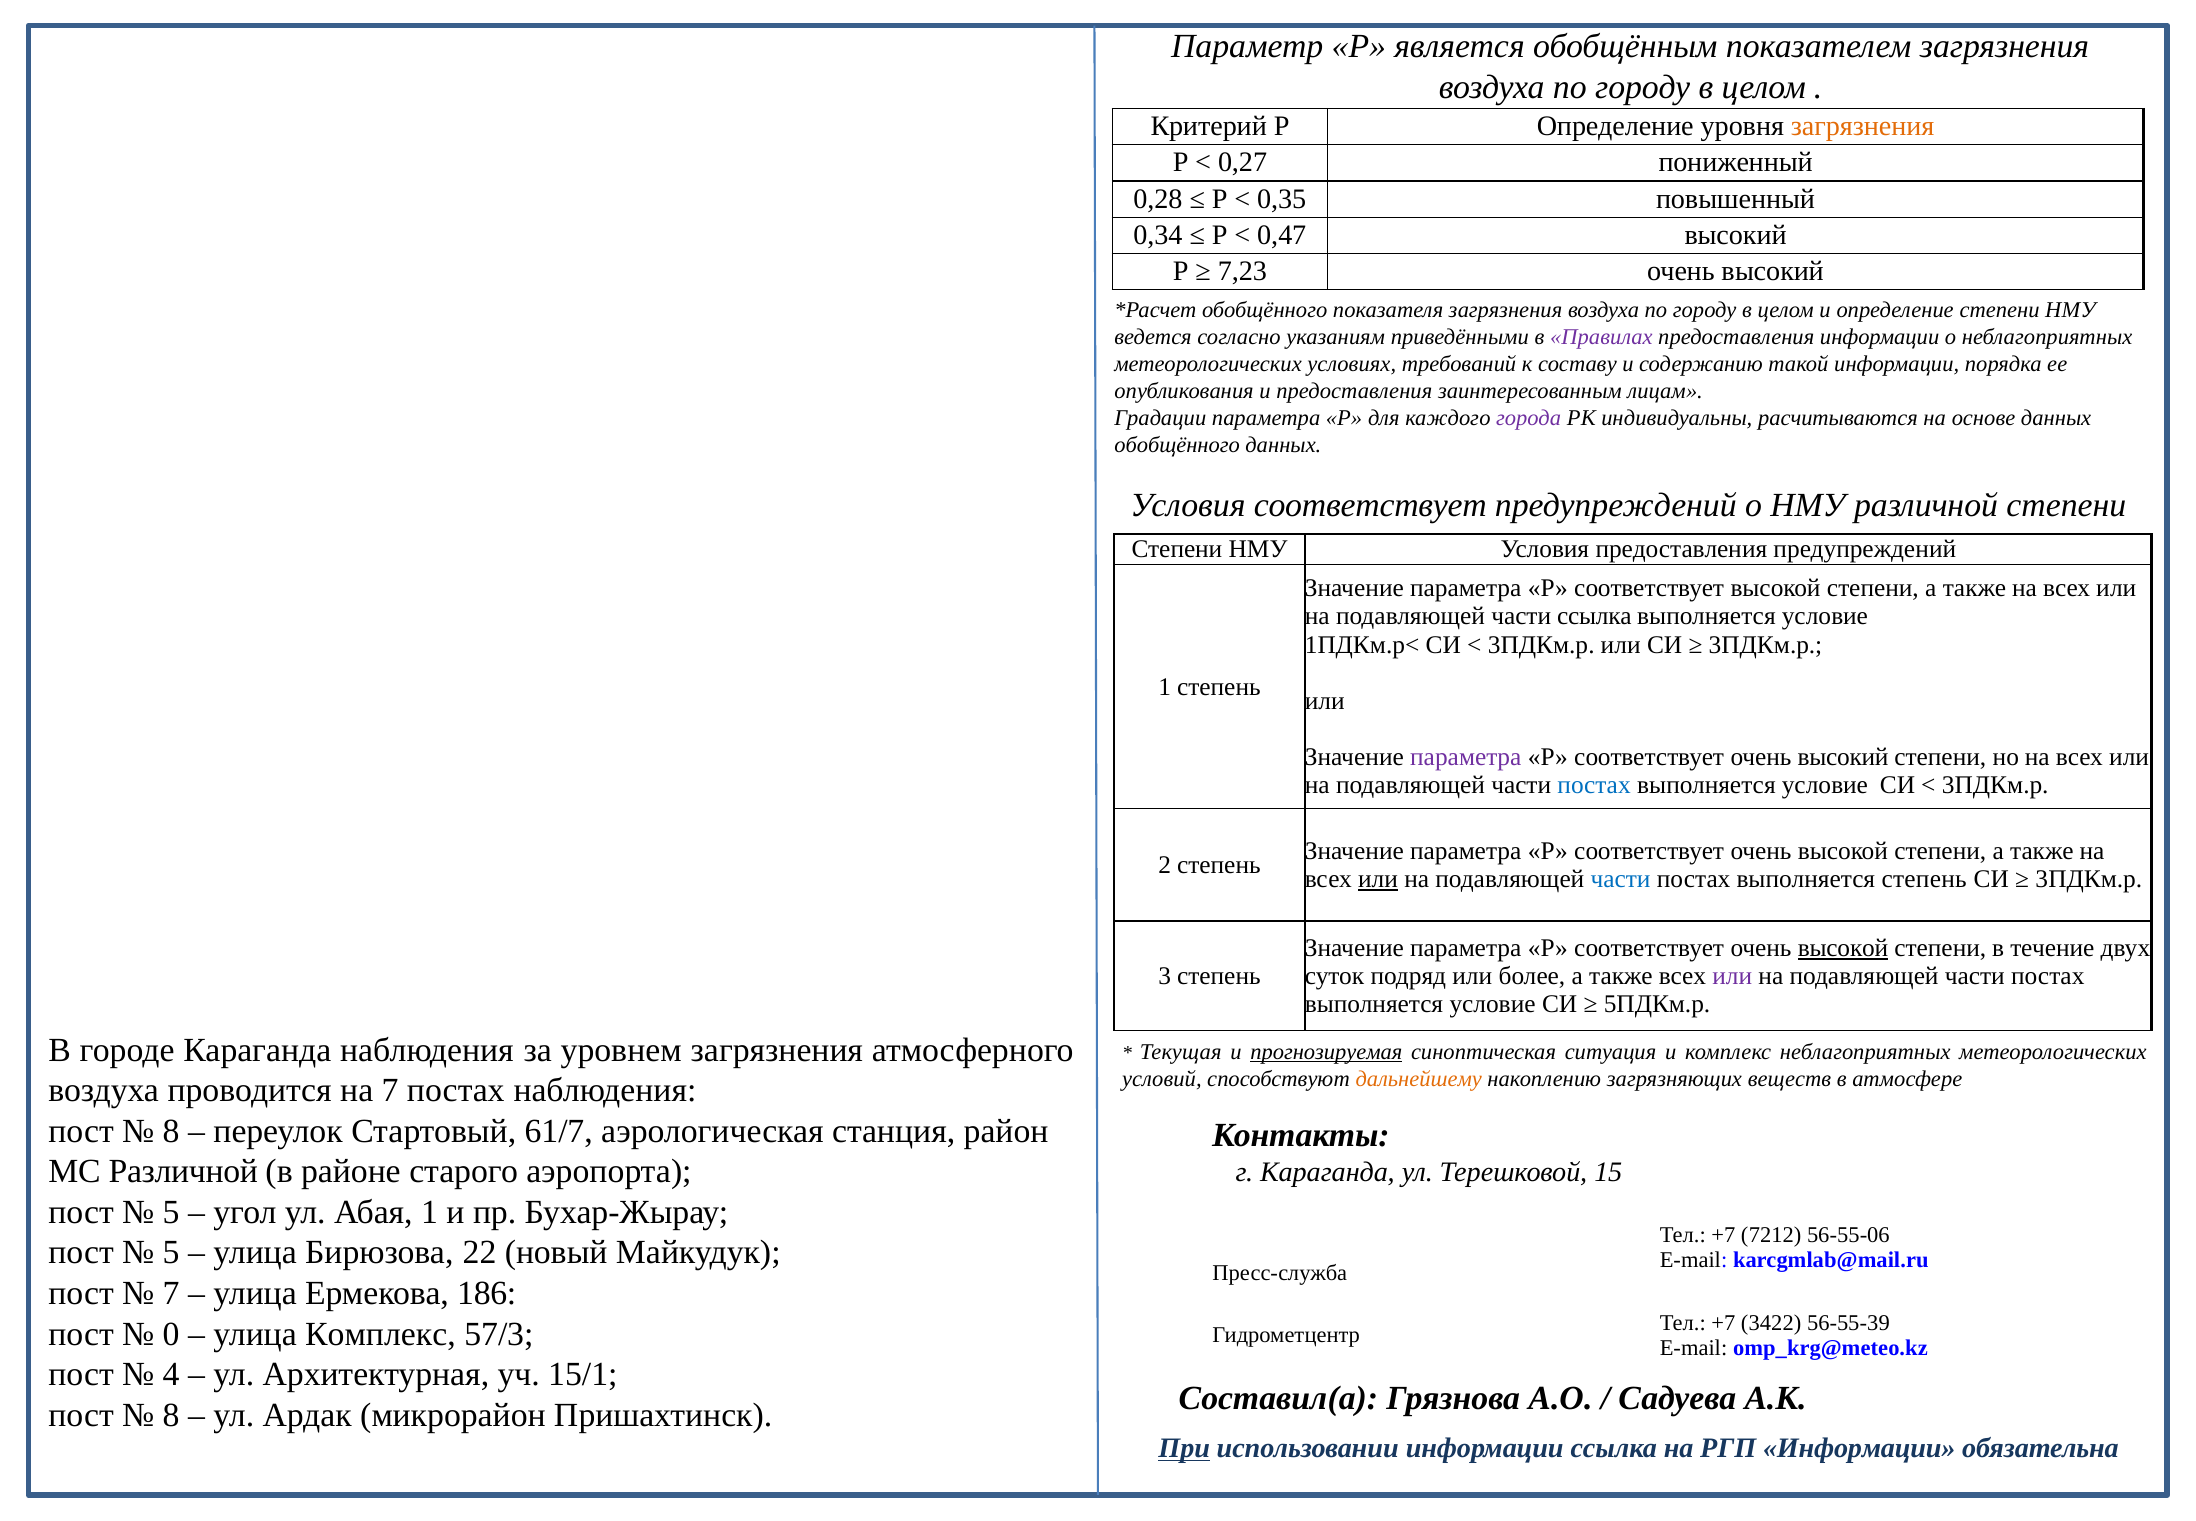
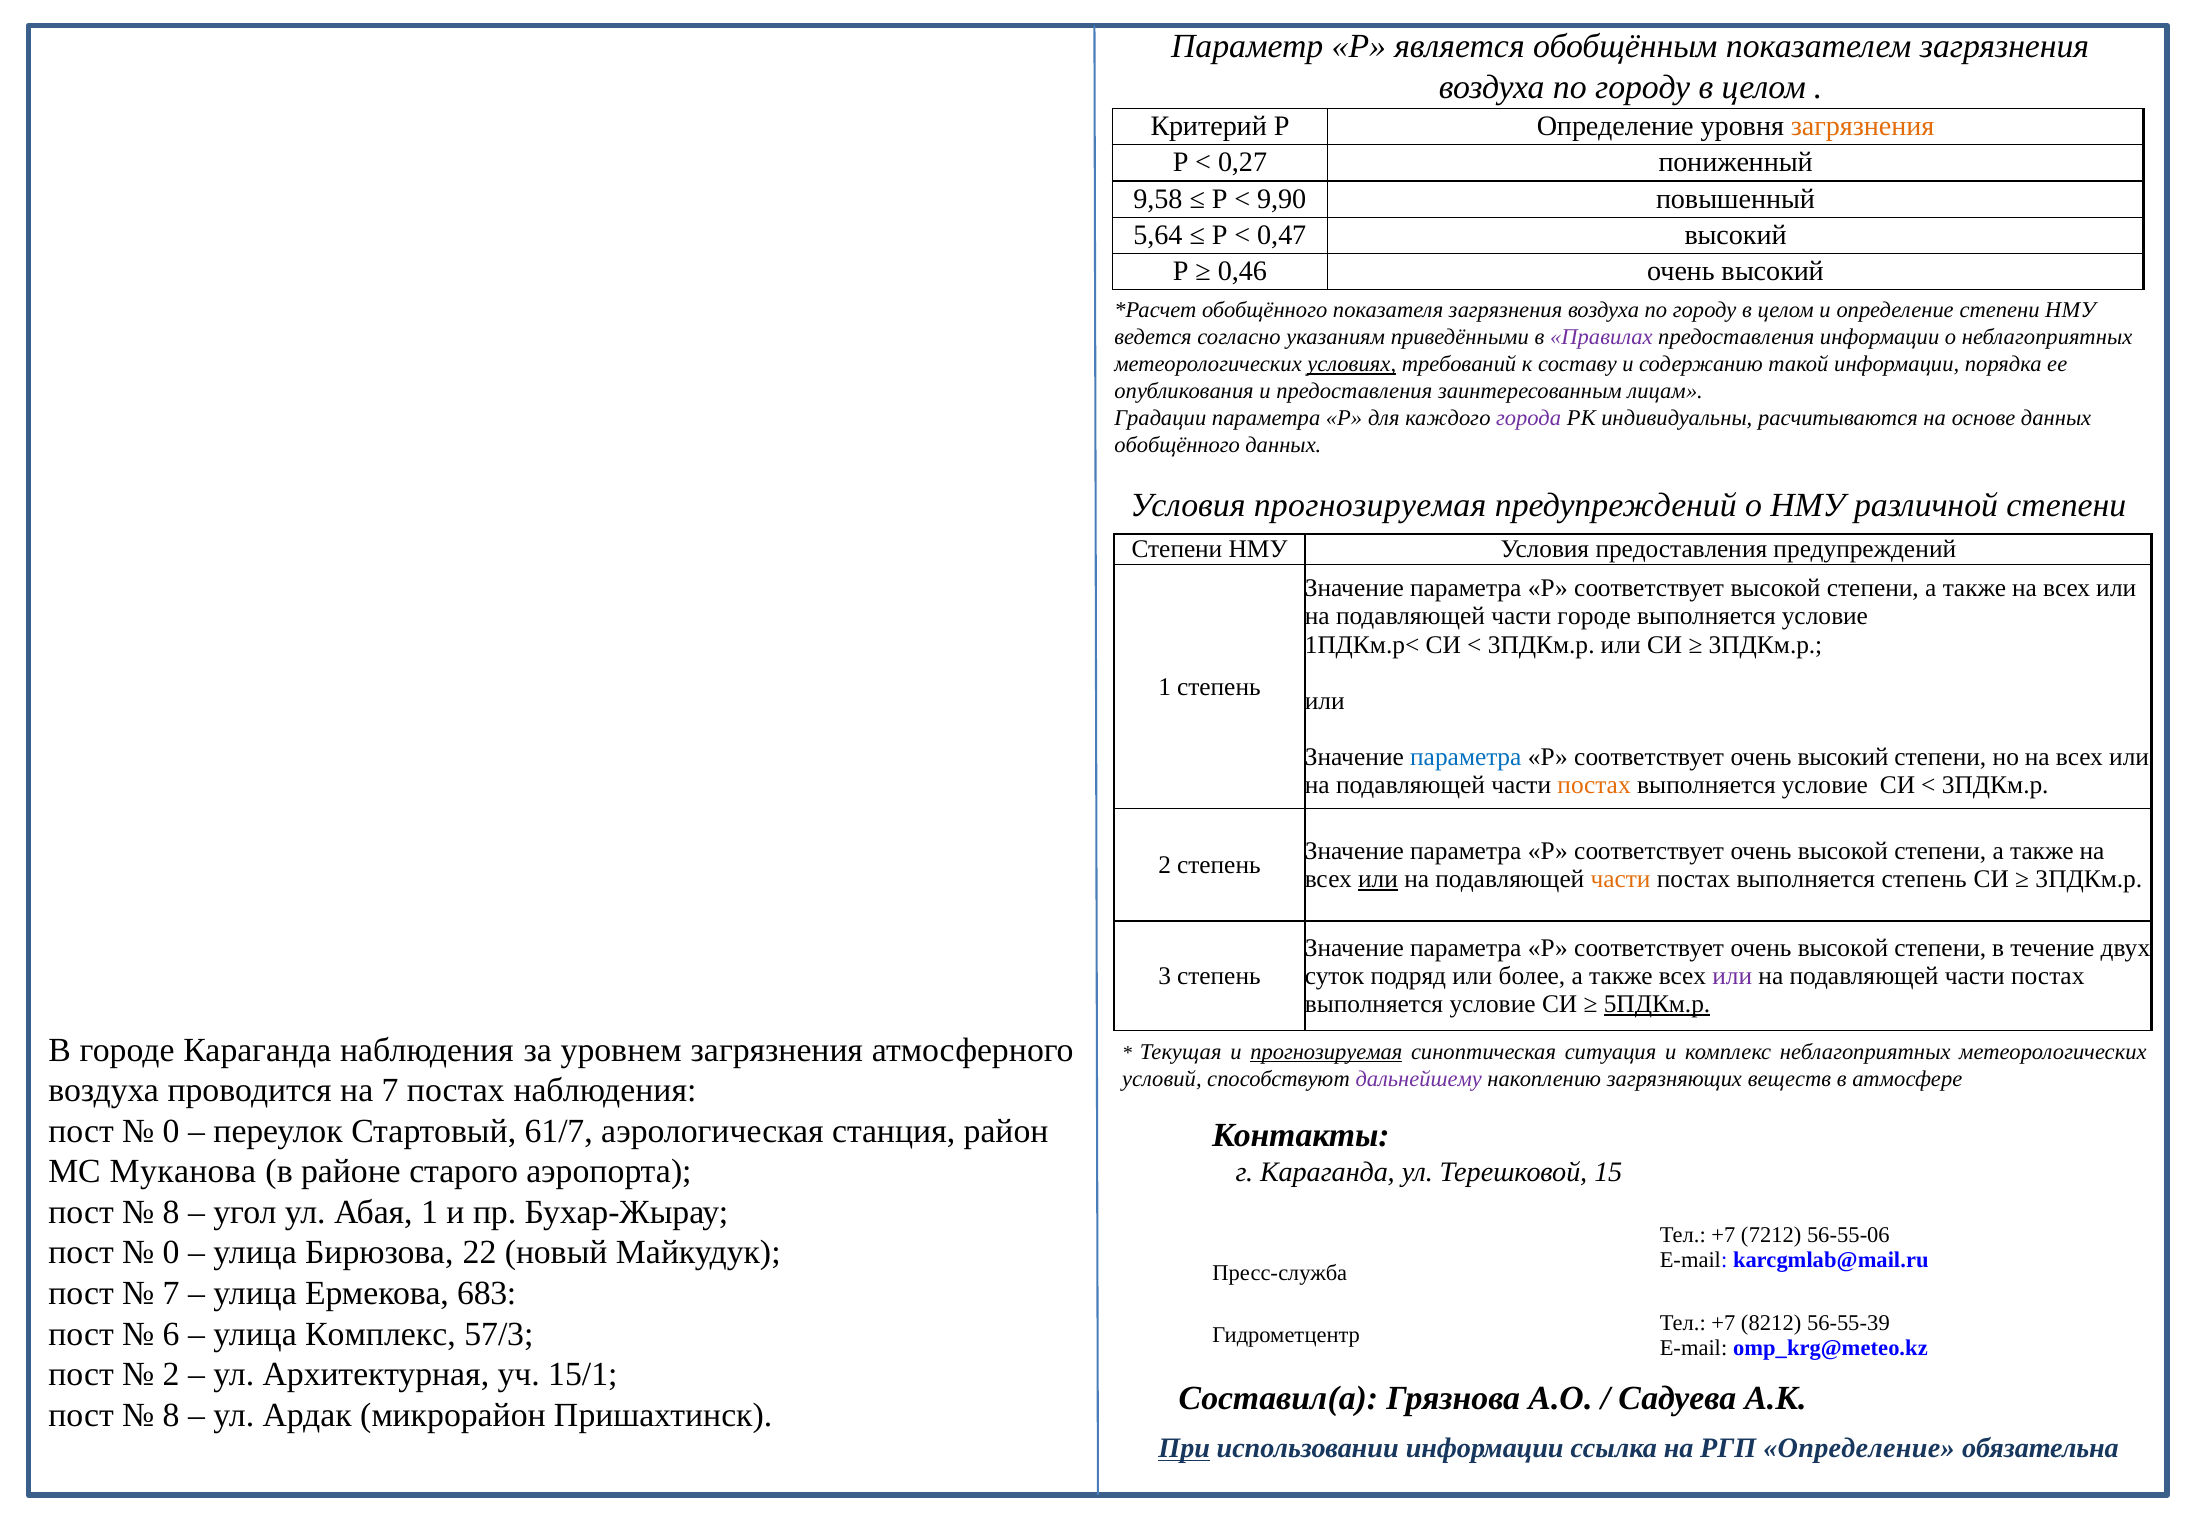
0,28: 0,28 -> 9,58 (1158, 199)
0,35: 0,35 -> 9,90 (1282, 199)
0,34: 0,34 -> 5,64 (1158, 235)
7,23: 7,23 -> 0,46 (1242, 271)
условиях underline: none -> present (1352, 364)
Условия соответствует: соответствует -> прогнозируемая (1370, 505)
части ссылка: ссылка -> городе (1594, 616)
параметра colour: purple -> blue (1466, 757)
постах colour: blue -> orange (1594, 785)
части colour: blue -> orange (1621, 879)
высокой underline: present -> none (1843, 948)
5ПДКм.р underline: none -> present (1657, 1004)
дальнейшему colour: orange -> purple (1419, 1078)
8: 8 -> 0 (171, 1131)
МС Различной: Различной -> Муканова (183, 1171)
5: 5 -> 8 (171, 1212)
5: 5 -> 0 (171, 1252)
186: 186 -> 683 (487, 1293)
3422: 3422 -> 8212 (1771, 1322)
0: 0 -> 6 (171, 1333)
4: 4 -> 2 (171, 1374)
РГП Информации: Информации -> Определение (1859, 1448)
